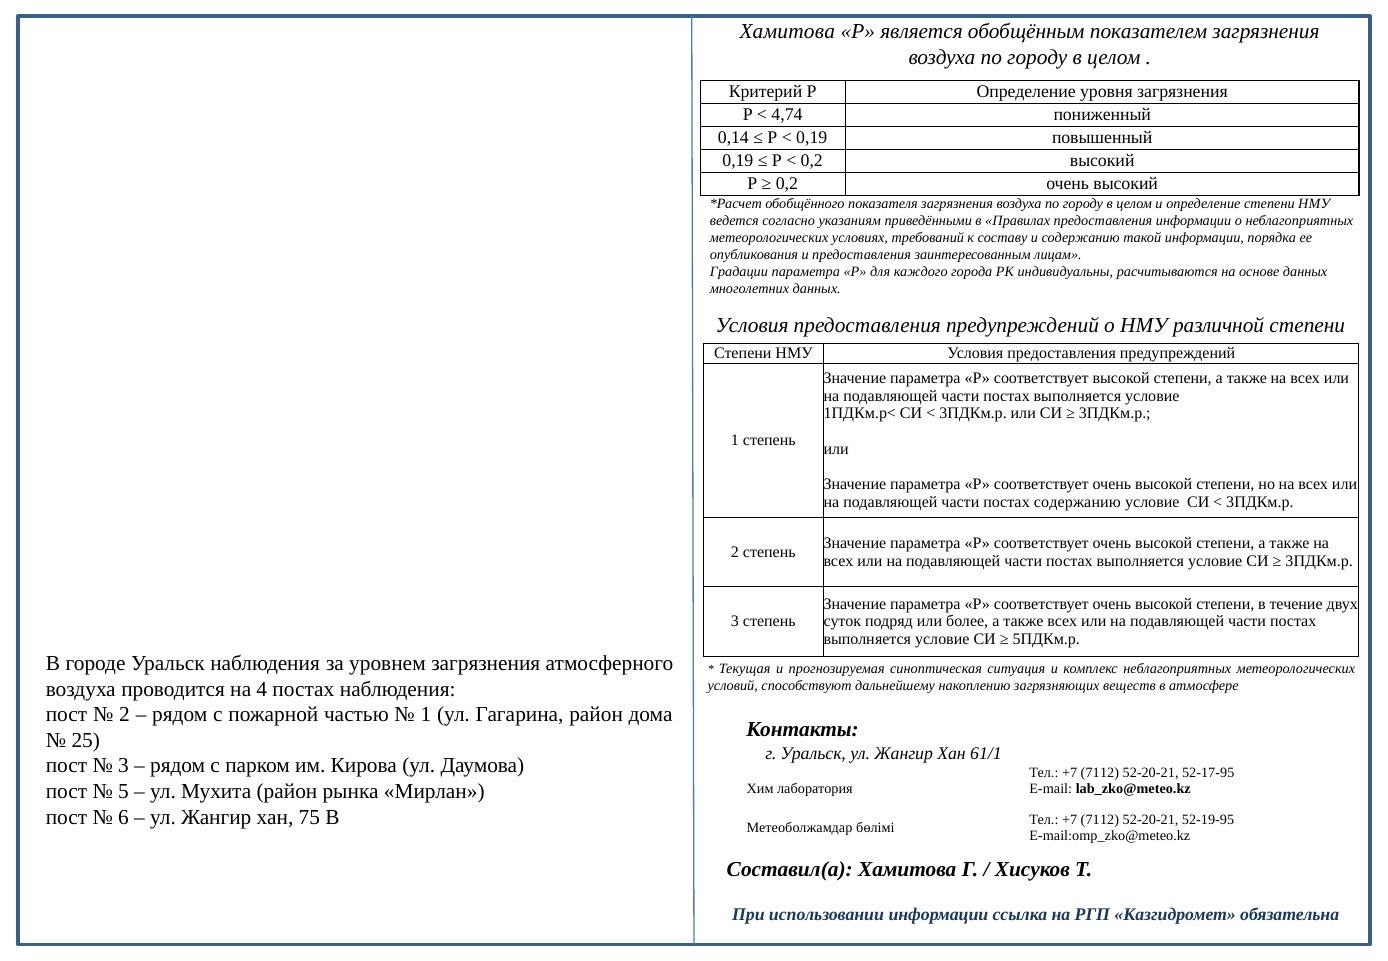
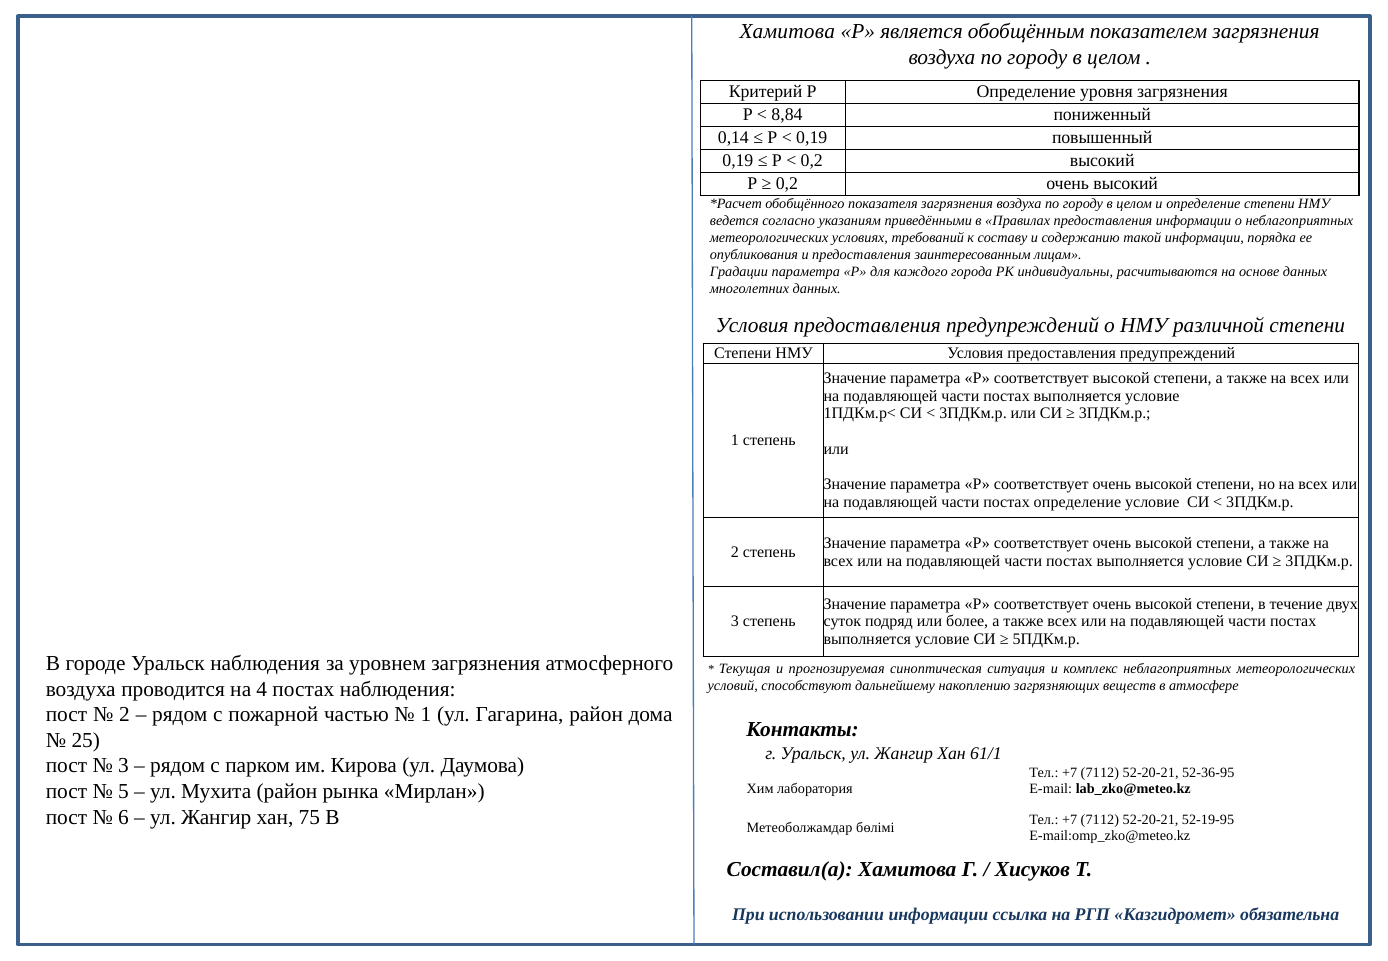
4,74: 4,74 -> 8,84 (787, 115)
постах содержанию: содержанию -> определение (1077, 502)
52-17-95: 52-17-95 -> 52-36-95 (1208, 773)
